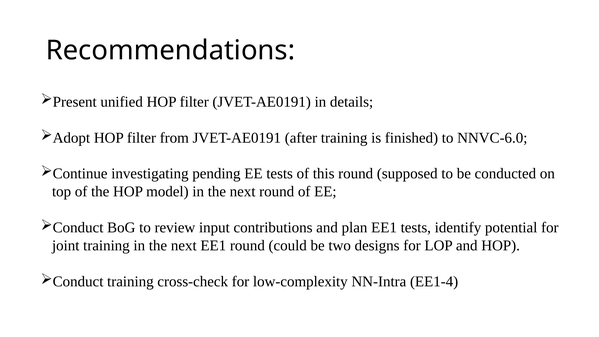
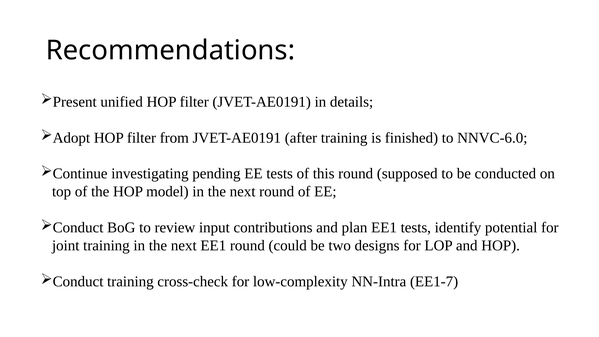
EE1-4: EE1-4 -> EE1-7 (434, 281)
